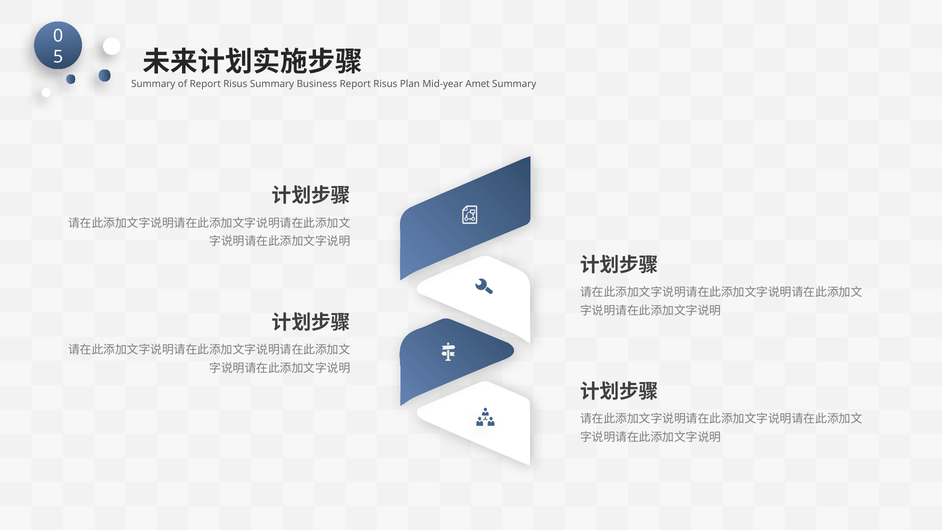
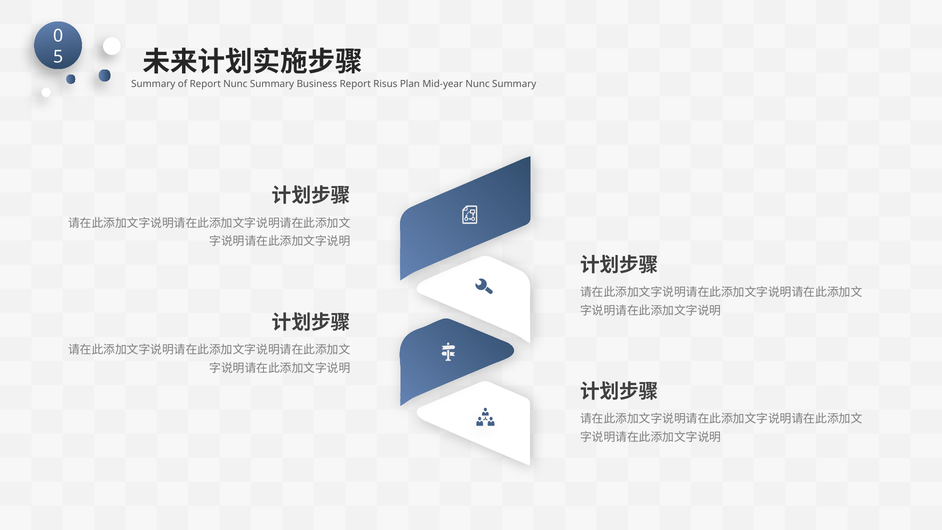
of Report Risus: Risus -> Nunc (235, 84)
Mid-year Amet: Amet -> Nunc (478, 84)
